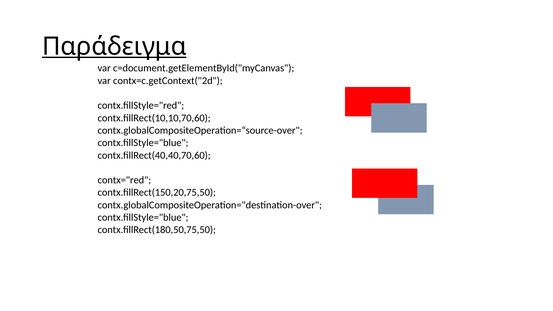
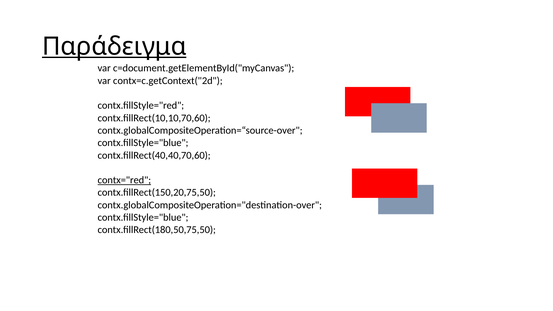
contx="red underline: none -> present (124, 180)
